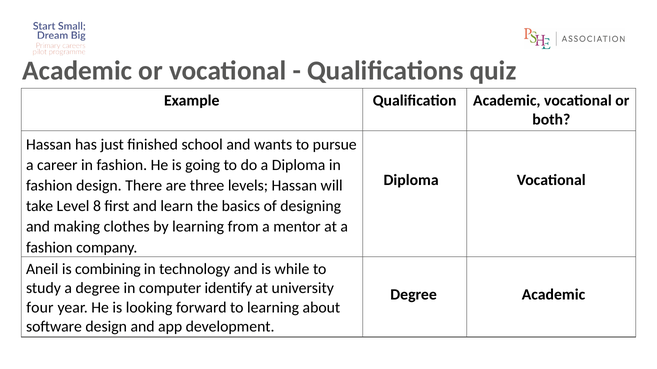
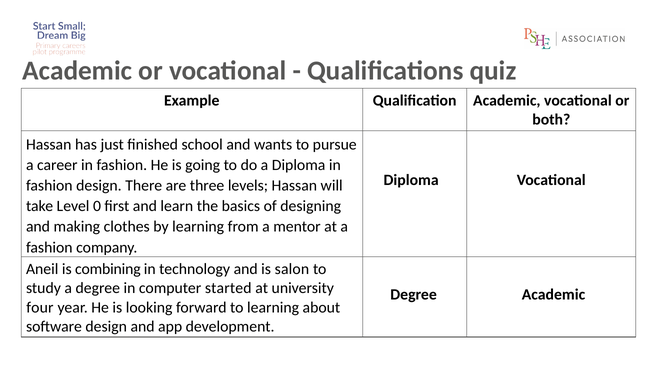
8: 8 -> 0 (97, 207)
while: while -> salon (292, 269)
identify: identify -> started (228, 289)
